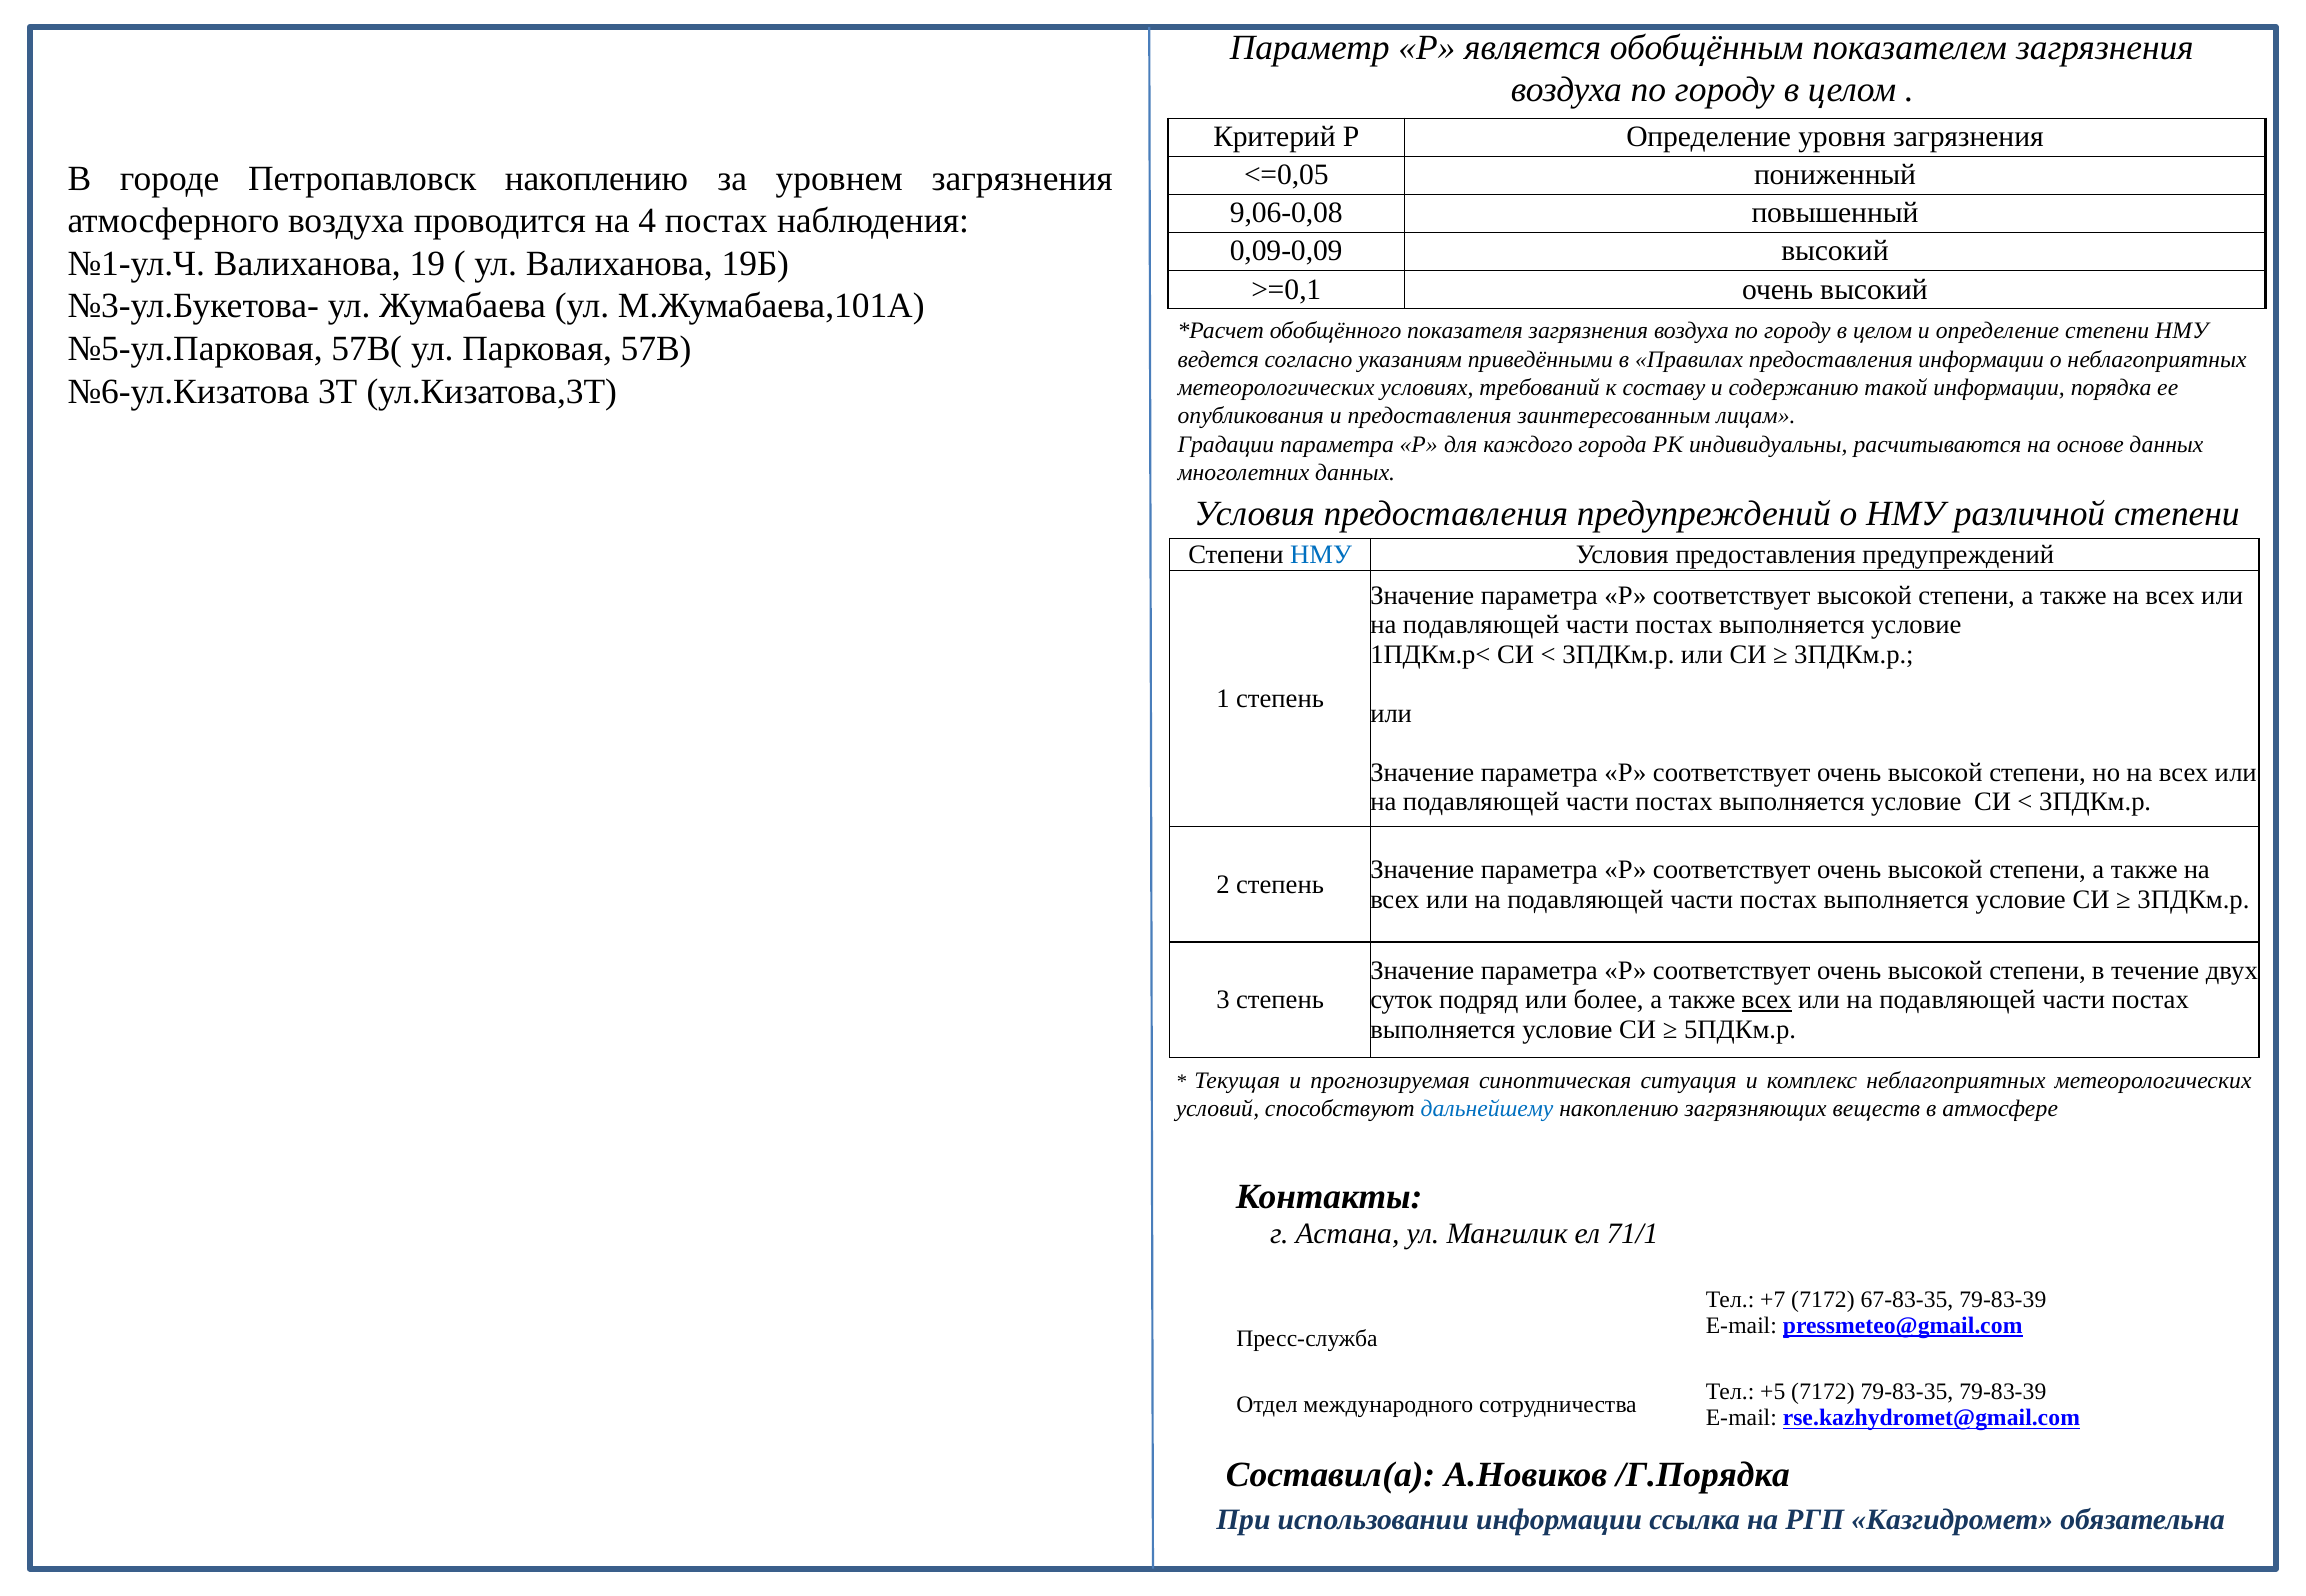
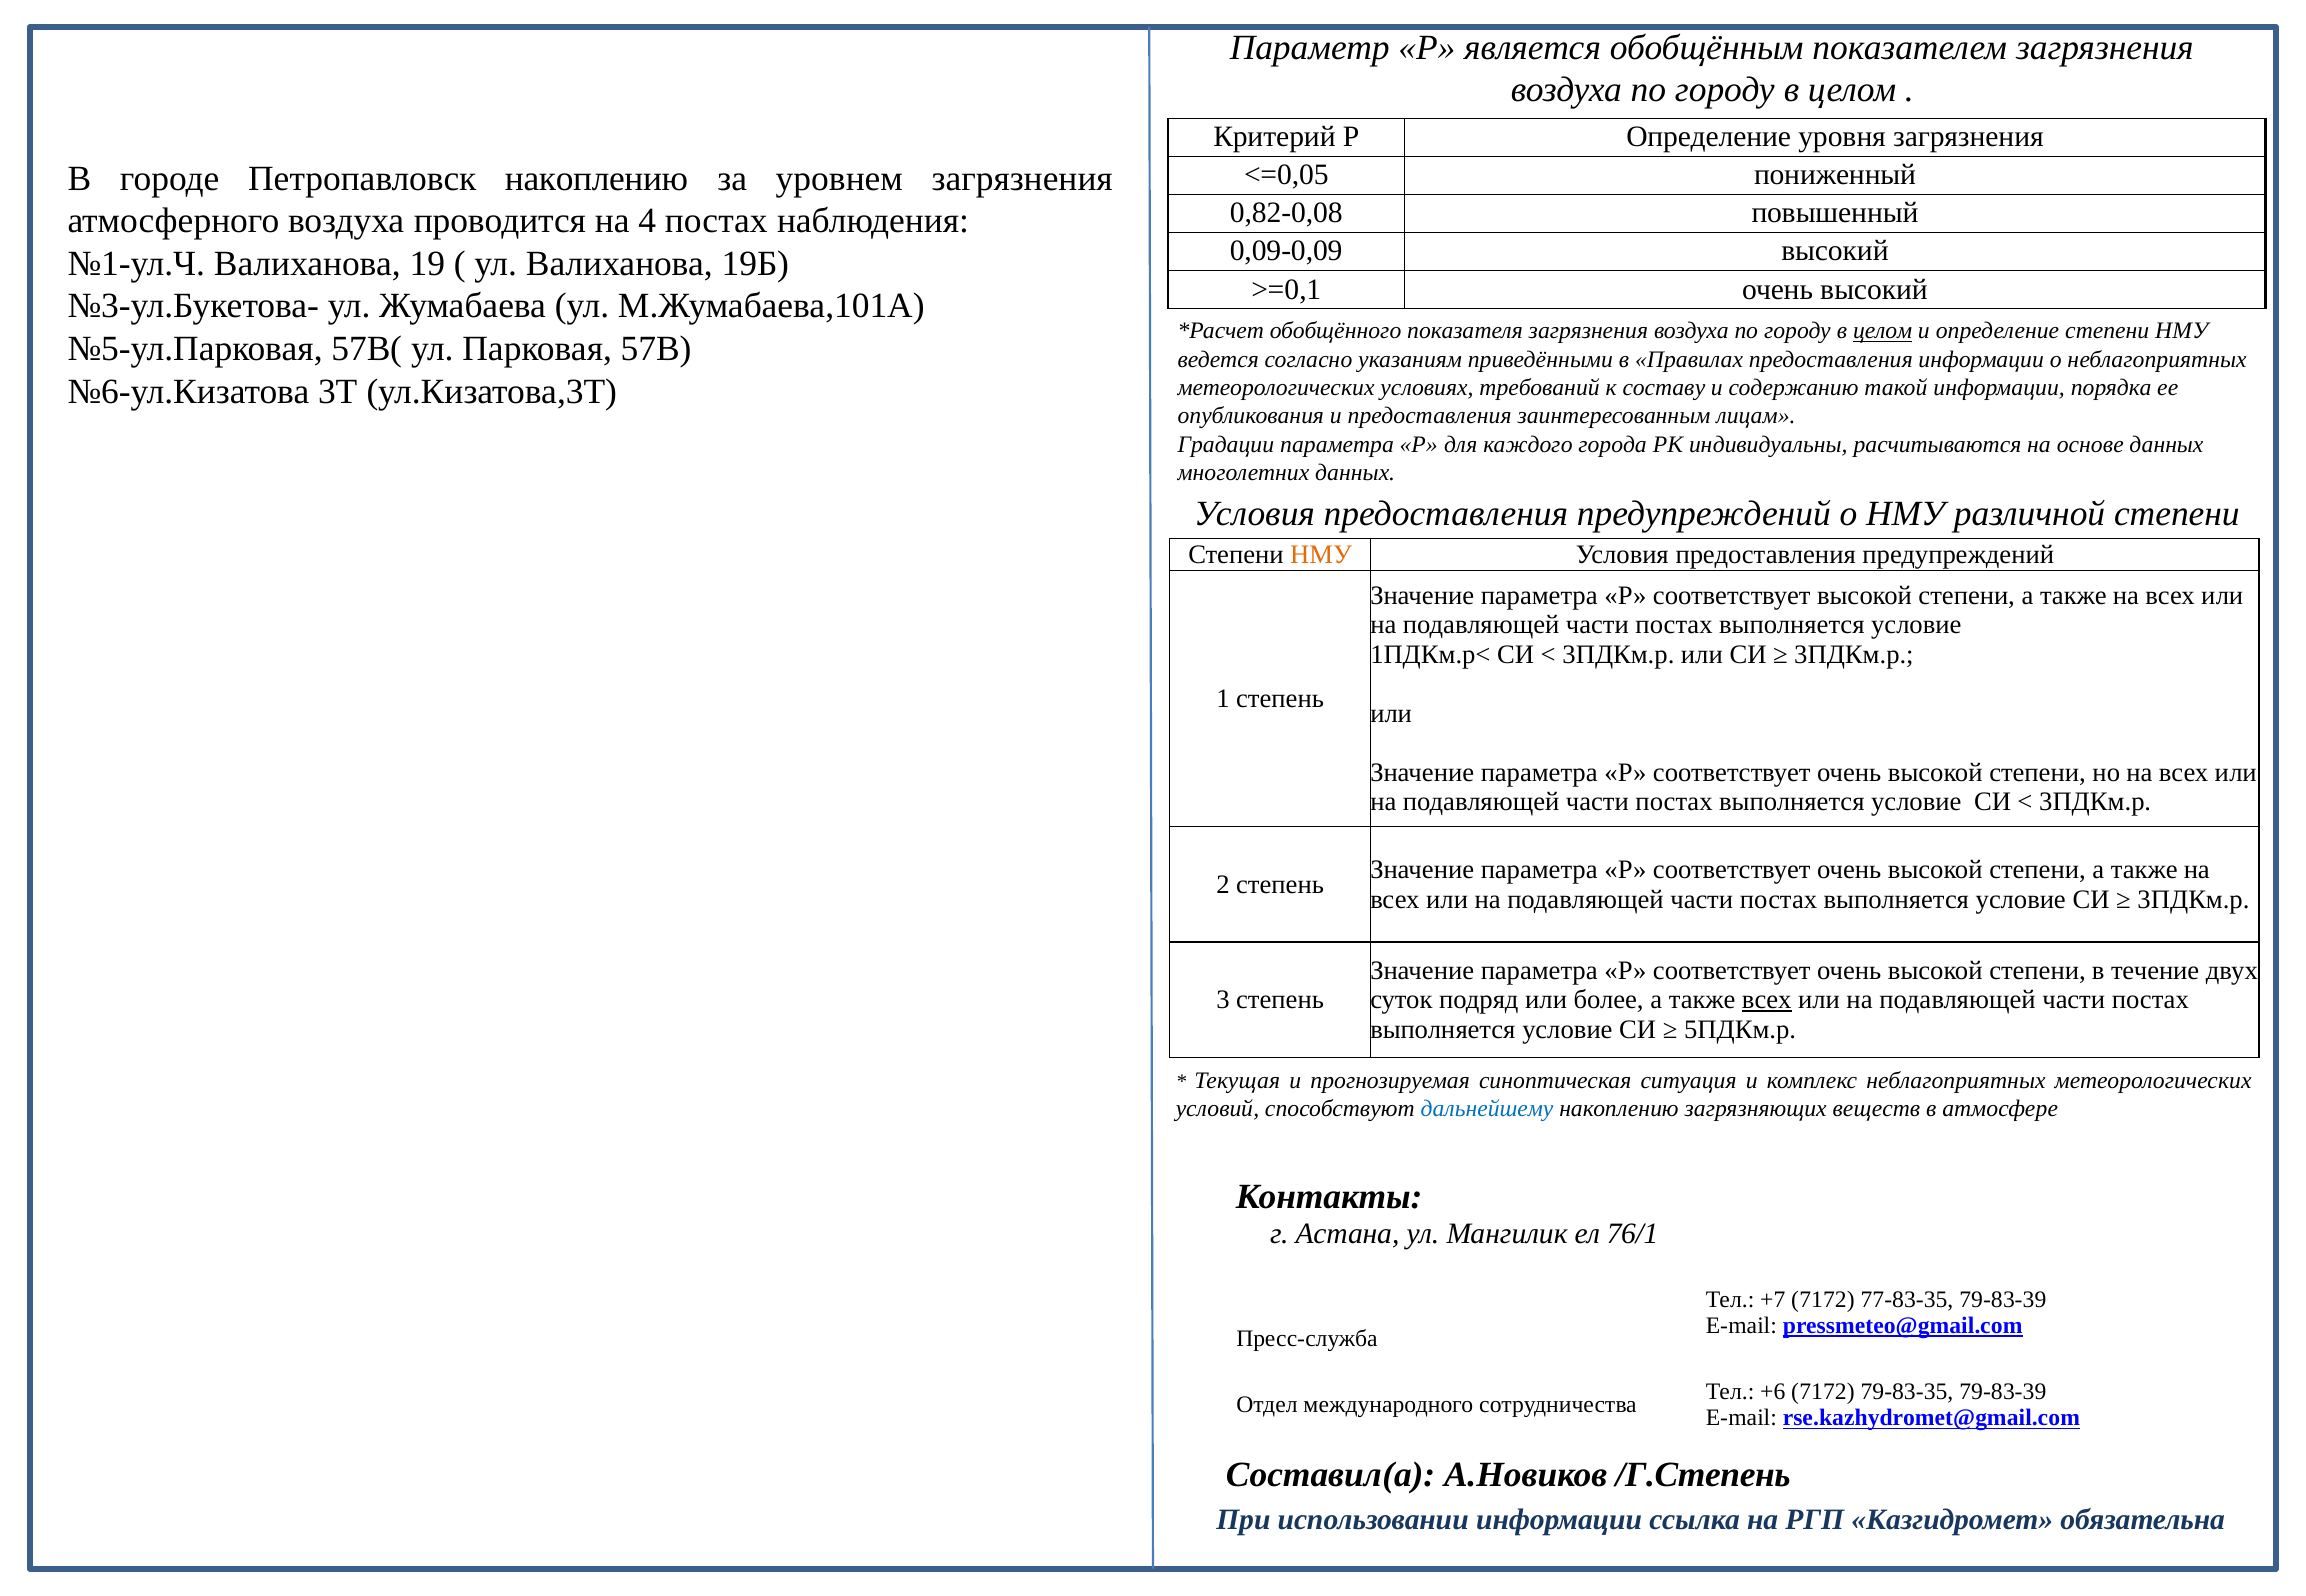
9,06-0,08: 9,06-0,08 -> 0,82-0,08 (1286, 213)
целом underline: none -> present (1883, 331)
НМУ colour: blue -> orange (1321, 555)
71/1: 71/1 -> 76/1 (1633, 1234)
67-83-35: 67-83-35 -> 77-83-35 (1907, 1300)
+5: +5 -> +6 (1773, 1392)
/Г.Порядка: /Г.Порядка -> /Г.Степень (1703, 1475)
